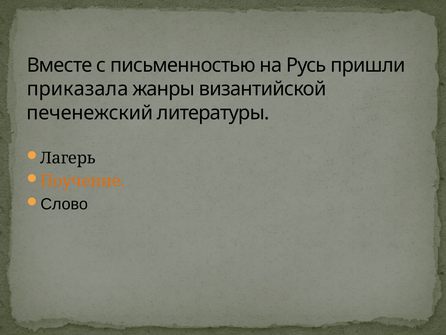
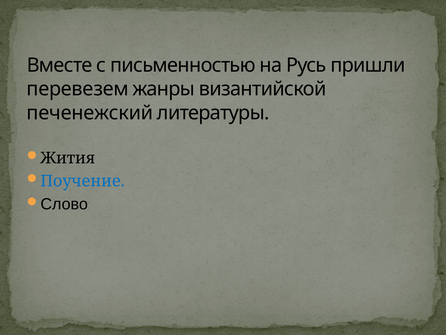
приказала: приказала -> перевезем (78, 89)
Лагерь: Лагерь -> Жития (68, 158)
Поучение colour: orange -> blue (83, 181)
